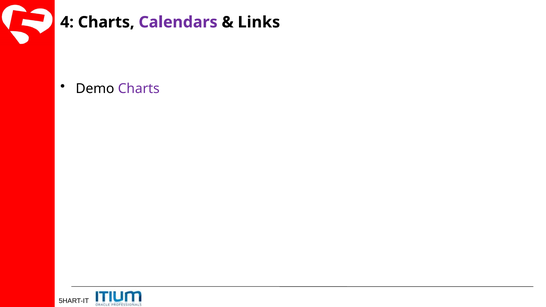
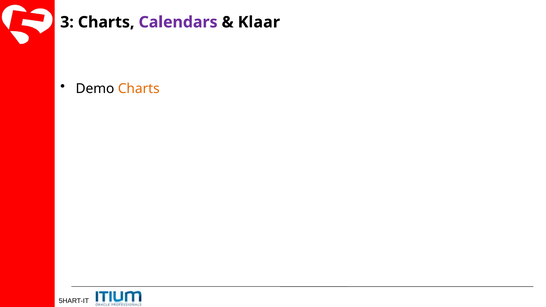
4: 4 -> 3 (67, 22)
Links: Links -> Klaar (259, 22)
Charts colour: purple -> orange (139, 89)
